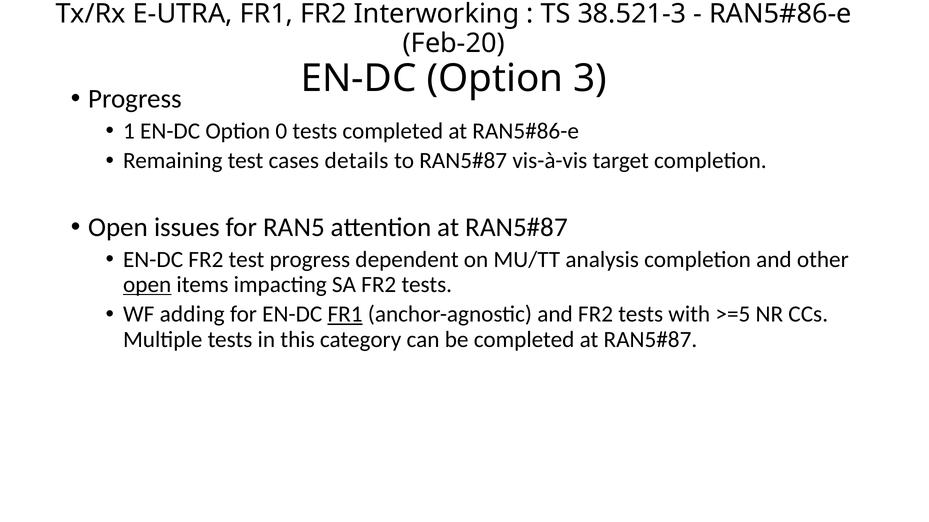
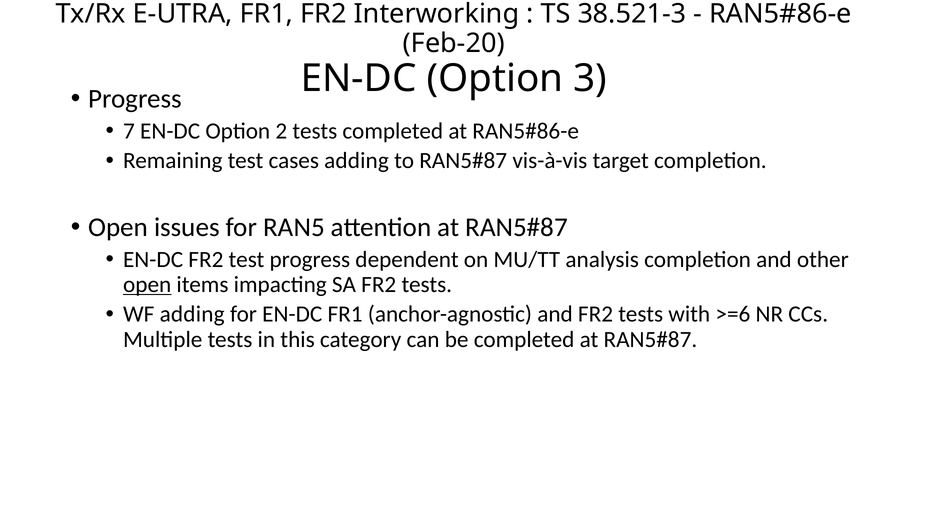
1: 1 -> 7 (129, 131)
0: 0 -> 2 (281, 131)
cases details: details -> adding (357, 161)
FR1 underline: present -> none (345, 315)
>=5: >=5 -> >=6 (733, 315)
